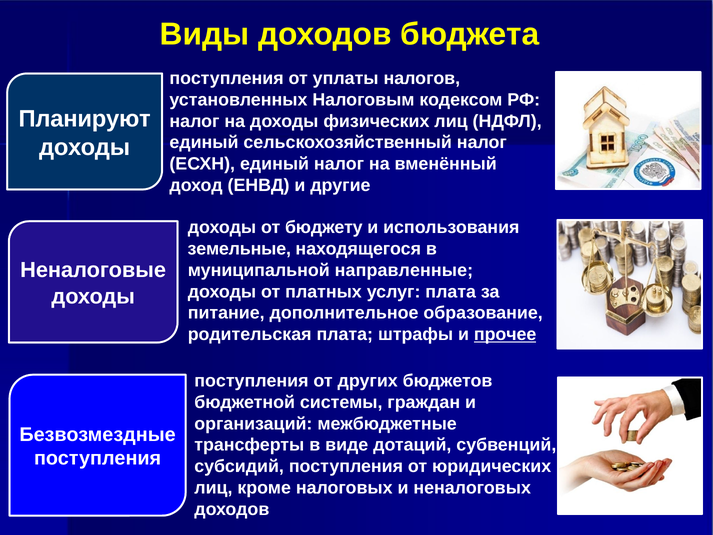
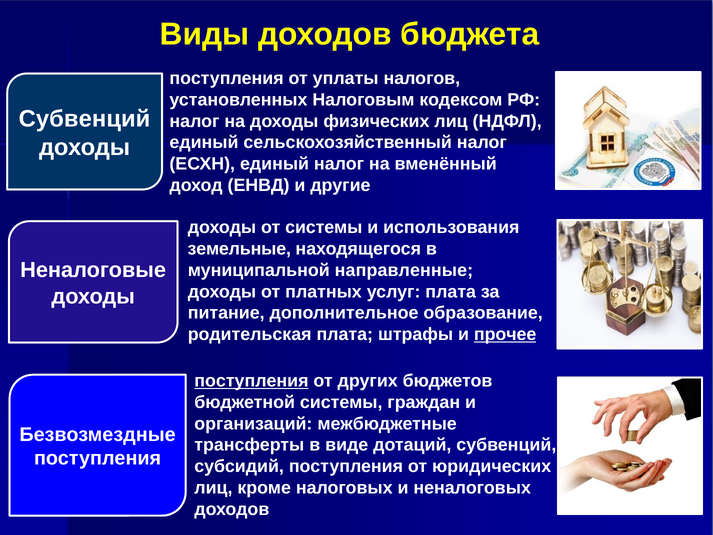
Планируют: Планируют -> Субвенций (84, 119)
от бюджету: бюджету -> системы (324, 227)
поступления underline: none -> present (251, 381)
